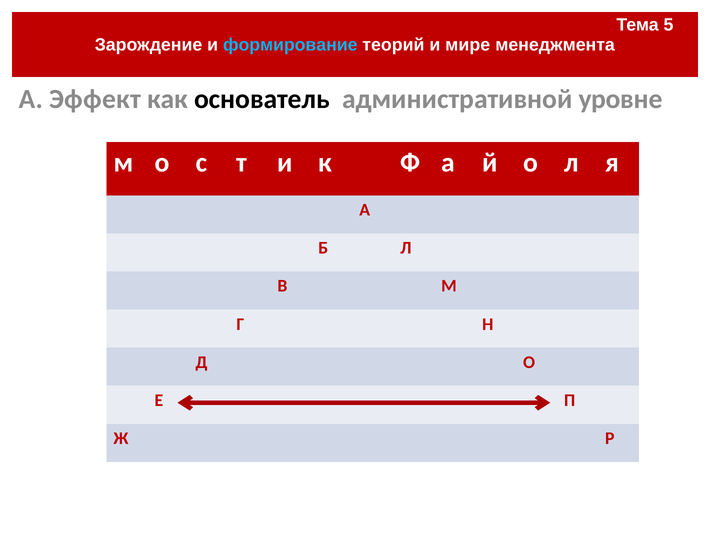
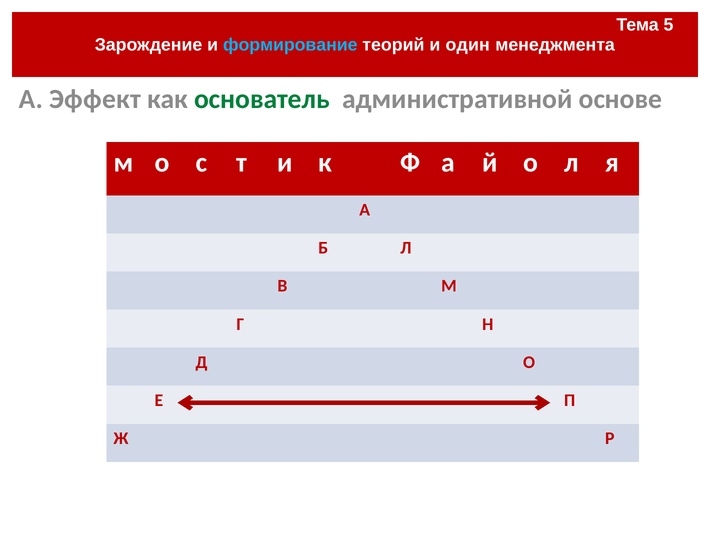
мире: мире -> один (468, 45)
основатель colour: black -> green (262, 99)
уровне: уровне -> основе (620, 99)
